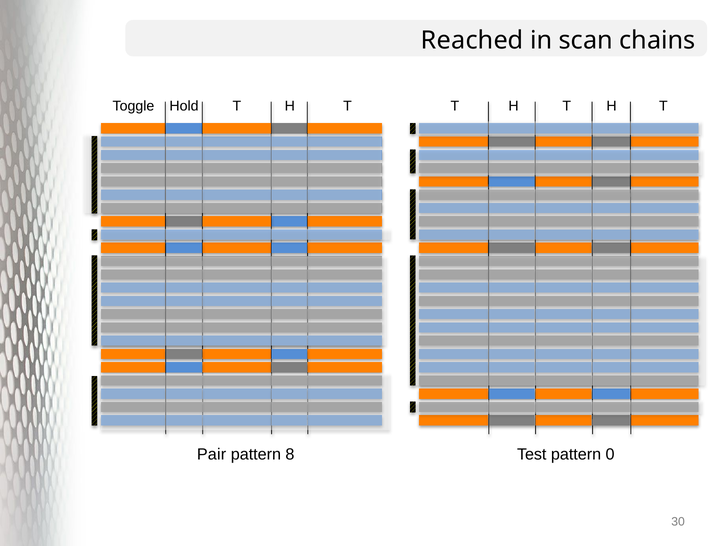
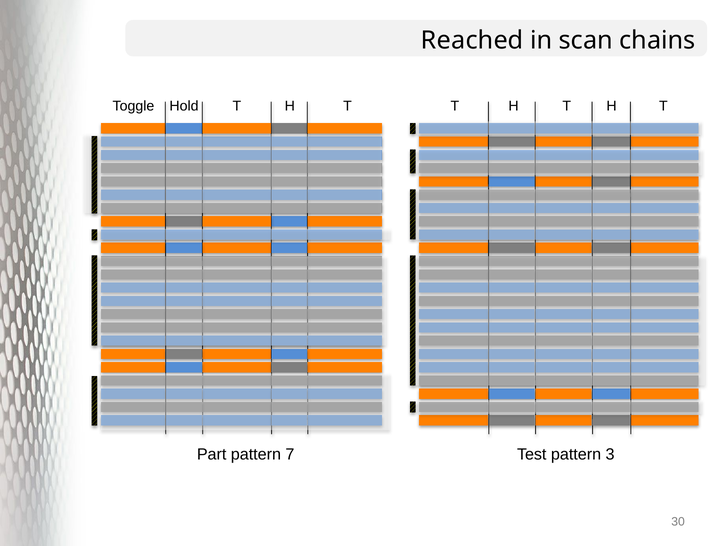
Pair: Pair -> Part (212, 454)
8: 8 -> 7 (290, 454)
0: 0 -> 3 (610, 454)
